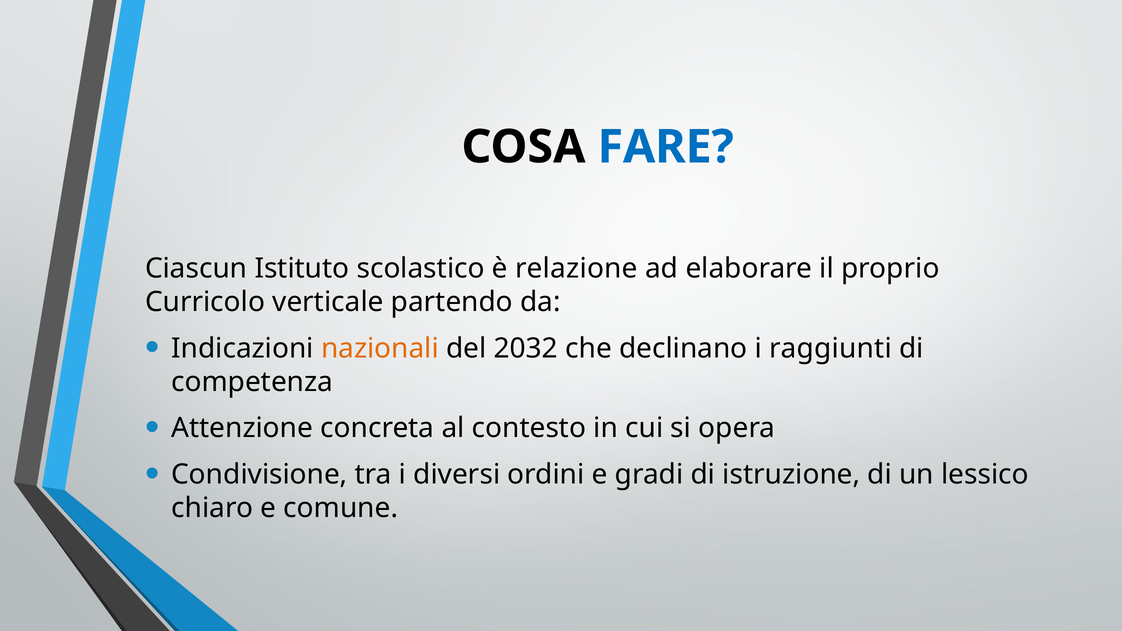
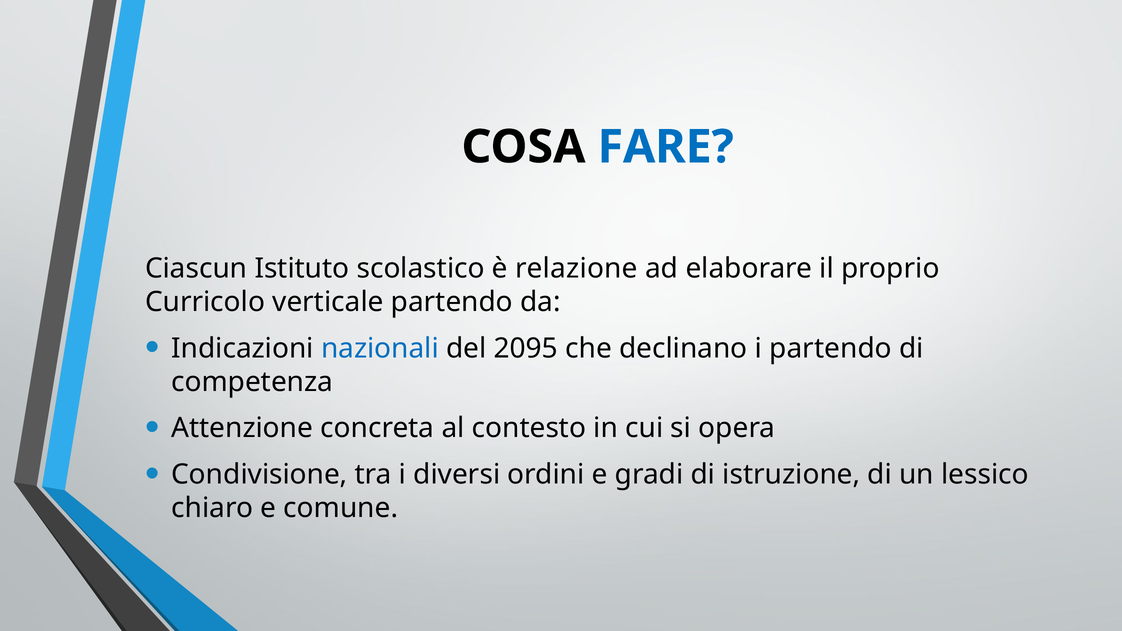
nazionali colour: orange -> blue (380, 348)
2032: 2032 -> 2095 (526, 348)
i raggiunti: raggiunti -> partendo (831, 348)
